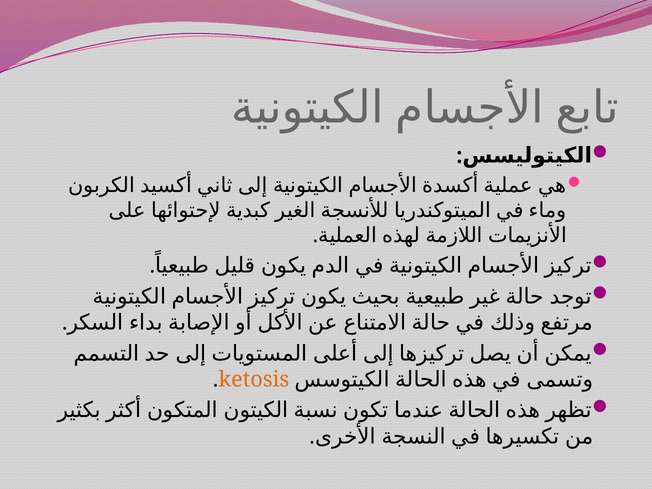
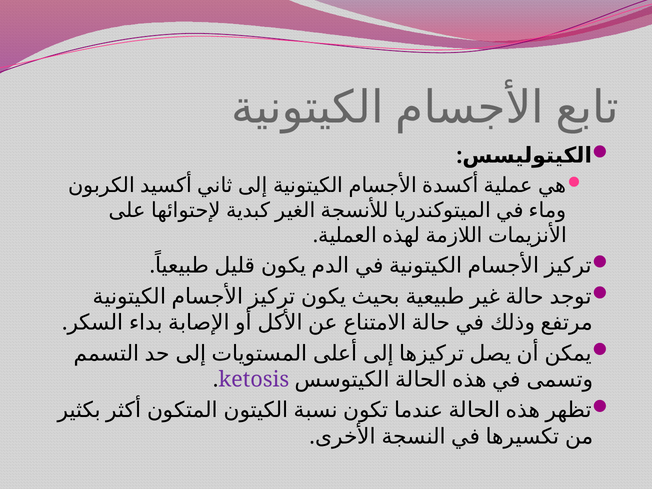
ketosis colour: orange -> purple (254, 380)
